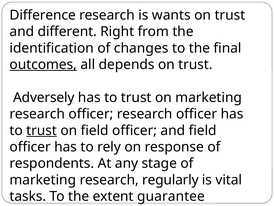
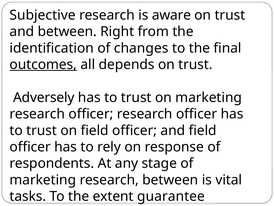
Difference: Difference -> Subjective (43, 15)
wants: wants -> aware (171, 15)
and different: different -> between (67, 32)
trust underline: present -> none (42, 130)
research regularly: regularly -> between (170, 179)
